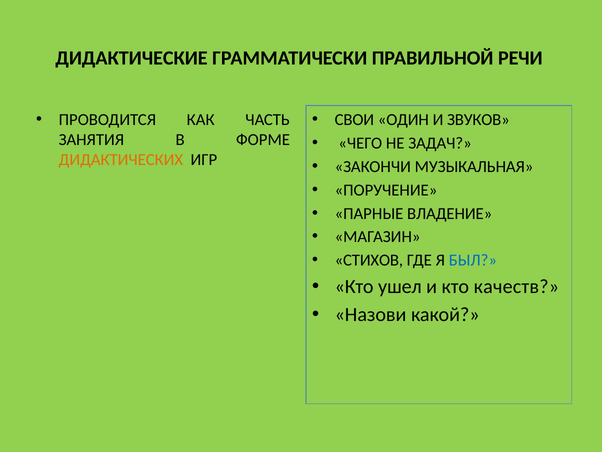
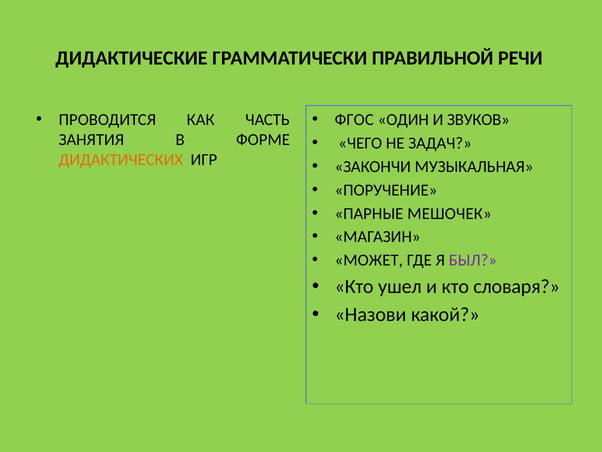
СВОИ: СВОИ -> ФГОС (354, 120)
ВЛАДЕНИЕ: ВЛАДЕНИЕ -> МЕШОЧЕК (450, 213)
СТИХОВ: СТИХОВ -> МОЖЕТ (369, 260)
БЫЛ colour: blue -> purple (473, 260)
качеств: качеств -> словаря (517, 286)
